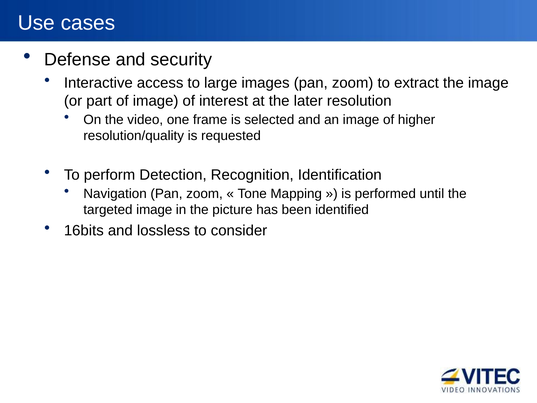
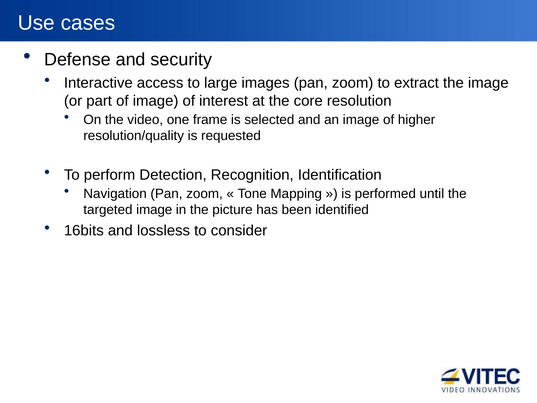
later: later -> core (308, 101)
